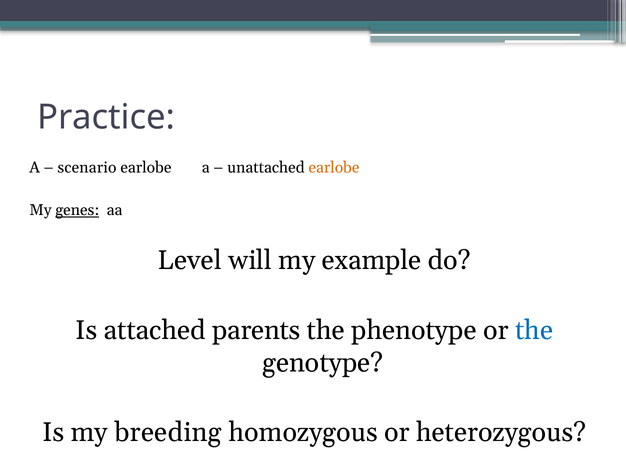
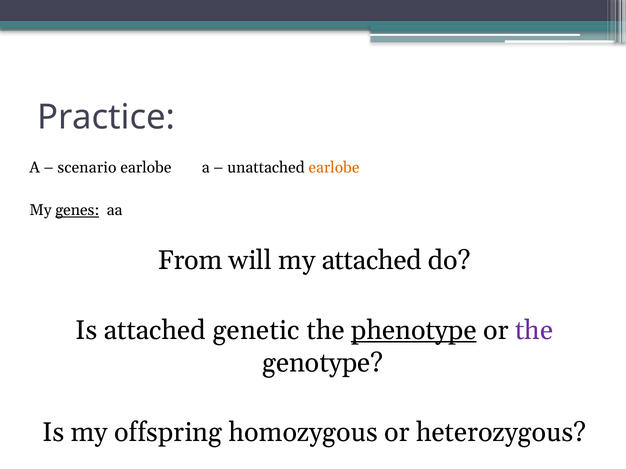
Level: Level -> From (190, 261)
my example: example -> attached (372, 261)
parents: parents -> genetic (256, 331)
phenotype underline: none -> present (414, 331)
the colour: blue -> purple (534, 331)
breeding: breeding -> offspring (168, 433)
